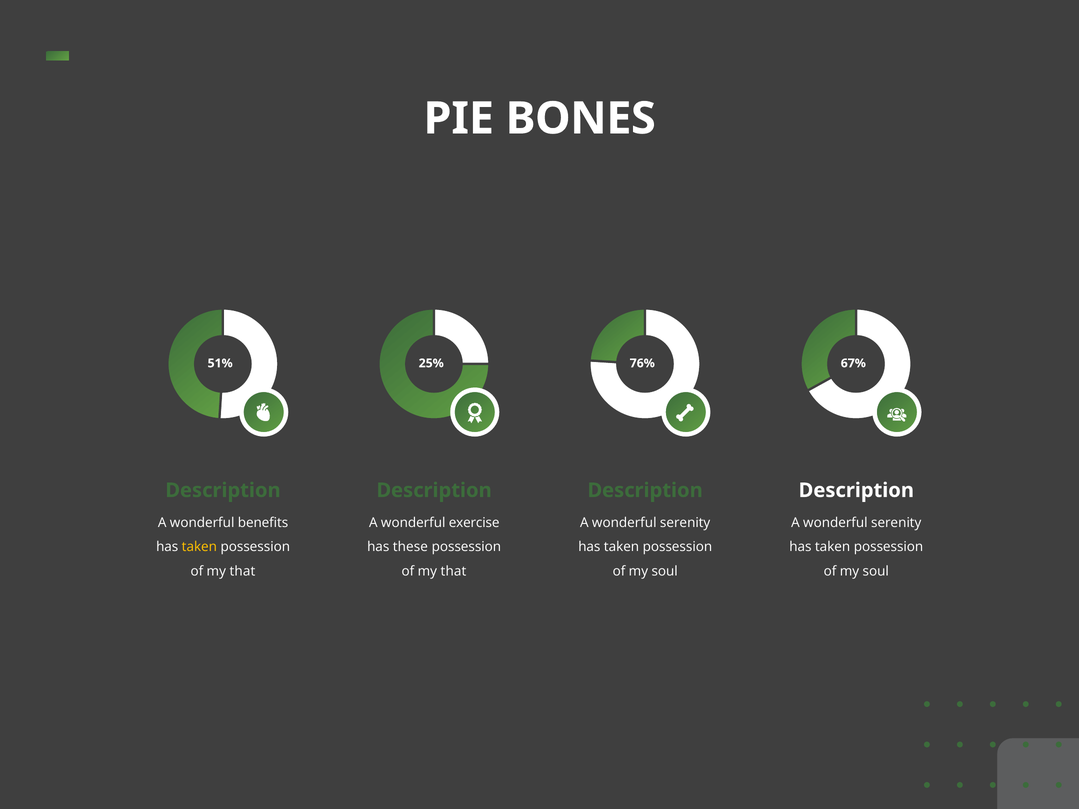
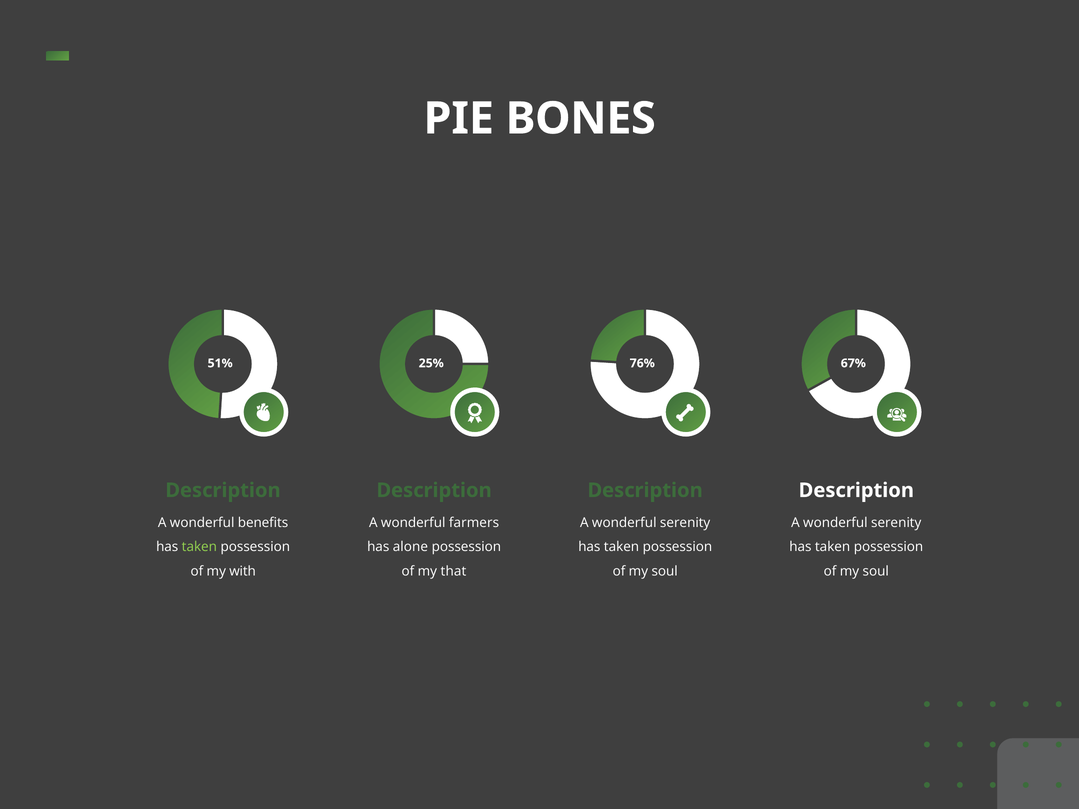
exercise: exercise -> farmers (474, 523)
taken colour: yellow -> light green (199, 547)
these: these -> alone (410, 547)
that: that -> with (243, 571)
